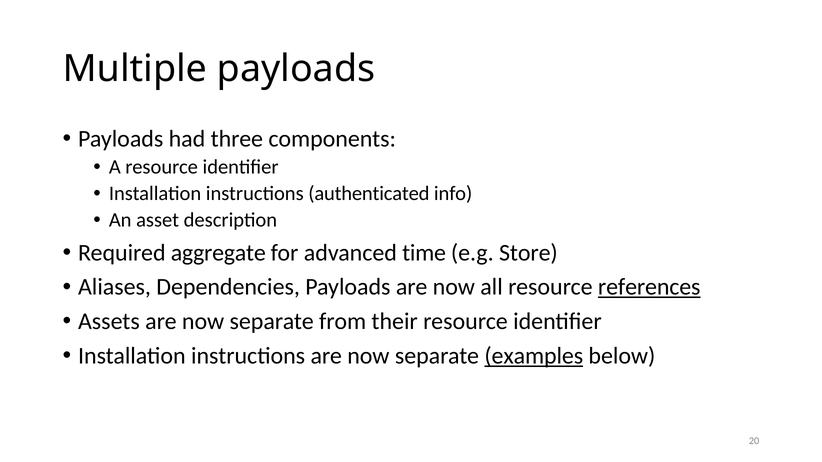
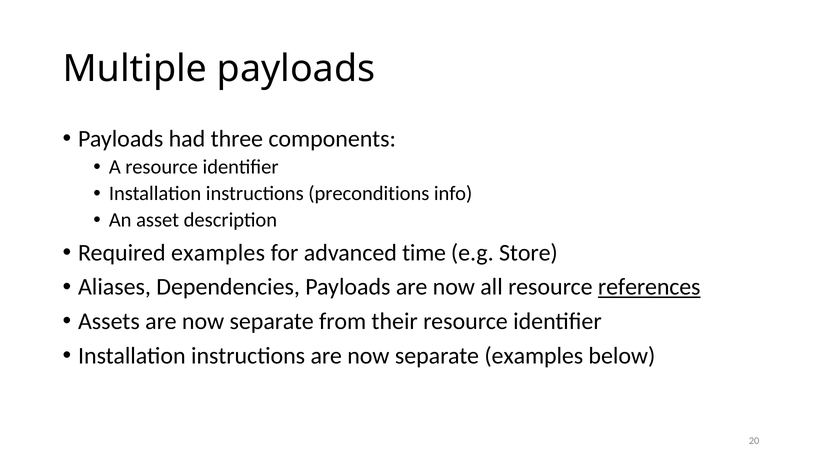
authenticated: authenticated -> preconditions (369, 194)
Required aggregate: aggregate -> examples (218, 253)
examples underline: present -> none (534, 356)
